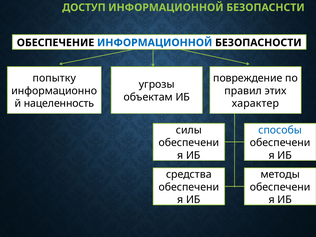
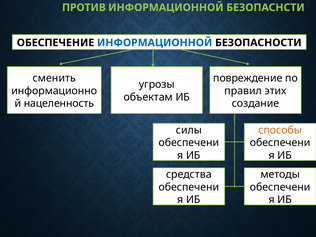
ДОСТУП: ДОСТУП -> ПРОТИВ (84, 8)
попытку: попытку -> сменить (54, 78)
характер: характер -> создание (256, 103)
способы colour: blue -> orange (280, 130)
